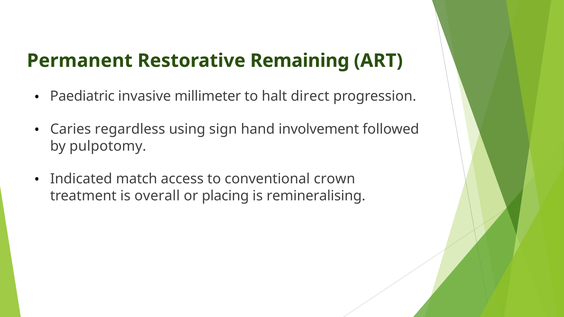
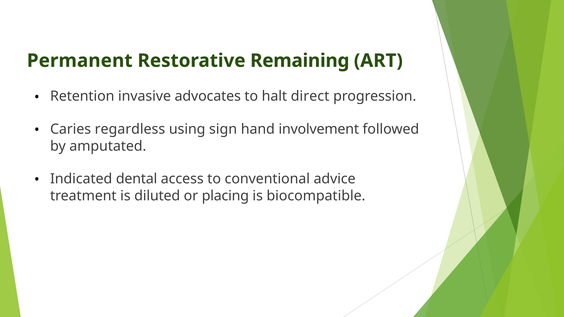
Paediatric: Paediatric -> Retention (82, 96)
millimeter: millimeter -> advocates (208, 96)
pulpotomy: pulpotomy -> amputated (108, 146)
match: match -> dental (137, 179)
crown: crown -> advice (335, 179)
overall: overall -> diluted (157, 196)
remineralising: remineralising -> biocompatible (316, 196)
